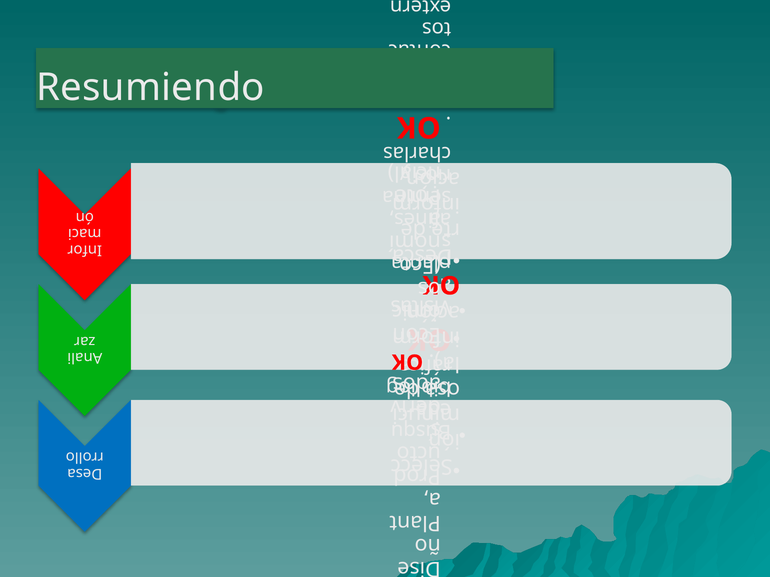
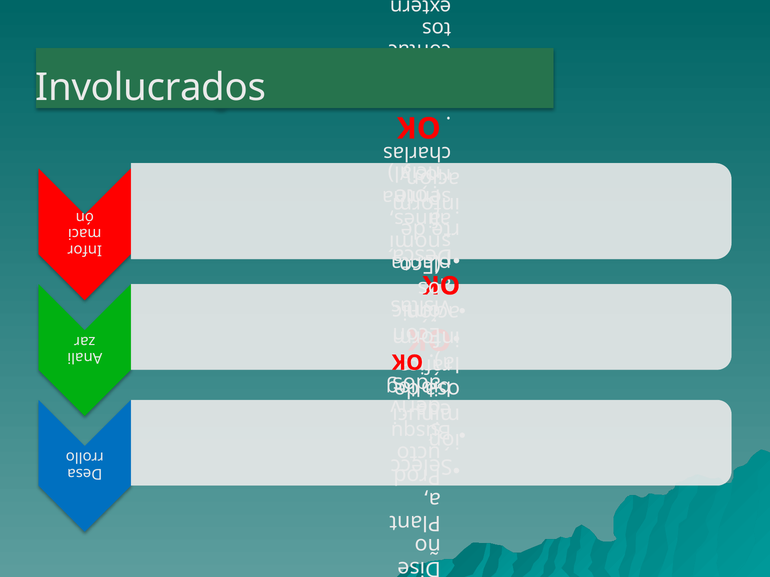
Resumiendo: Resumiendo -> Involucrados (151, 88)
